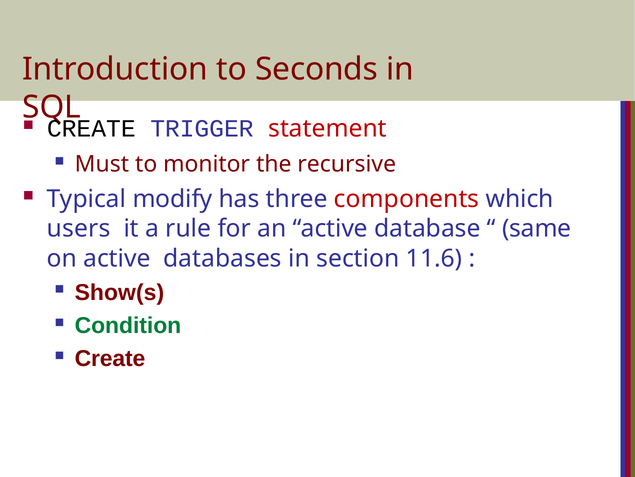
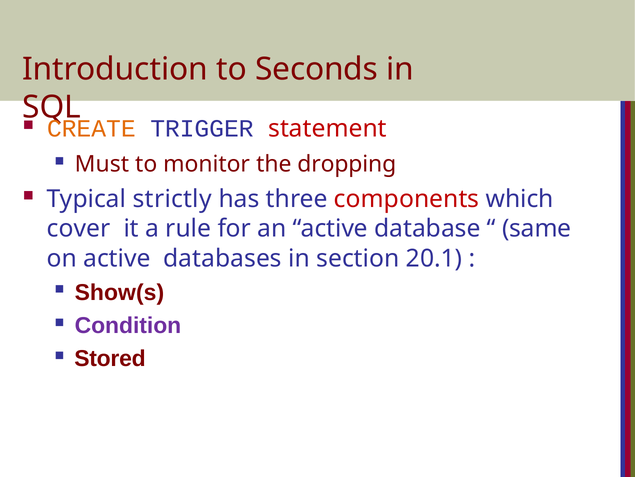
CREATE colour: black -> orange (91, 128)
recursive: recursive -> dropping (347, 164)
modify: modify -> strictly (172, 199)
users: users -> cover (79, 228)
11.6: 11.6 -> 20.1 (434, 258)
Condition colour: green -> purple (128, 325)
Create: Create -> Stored (110, 358)
